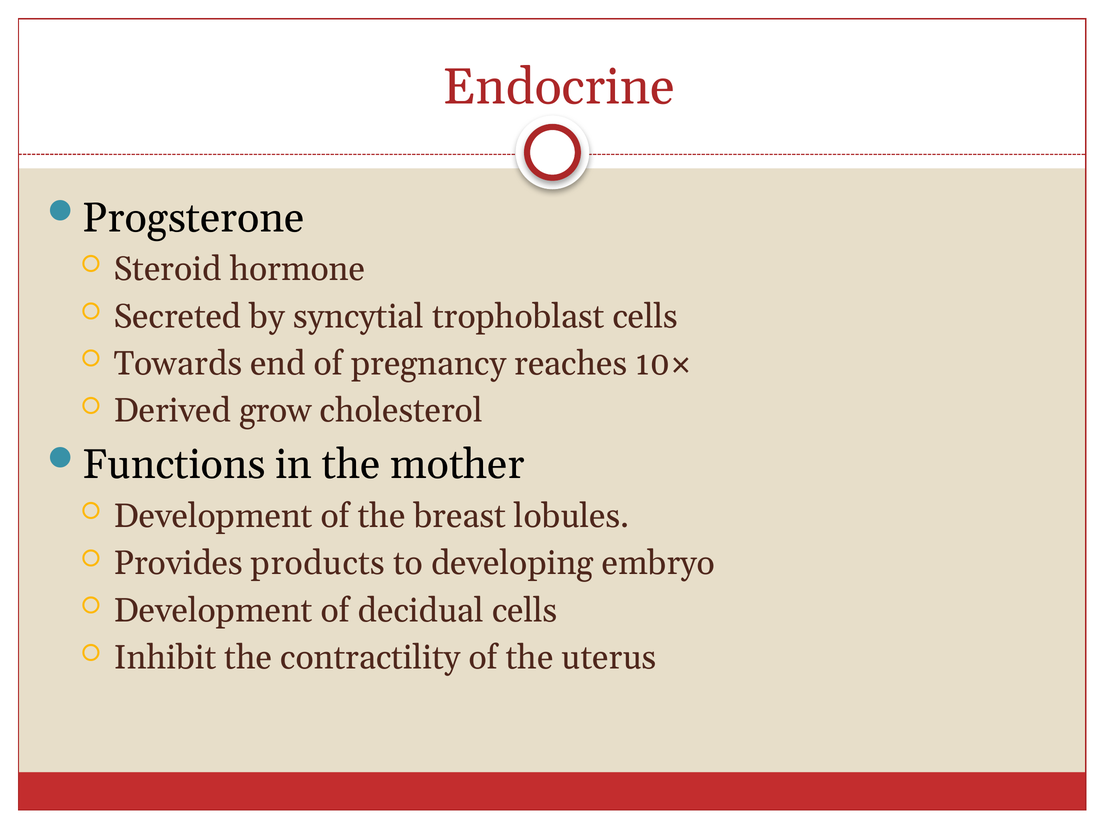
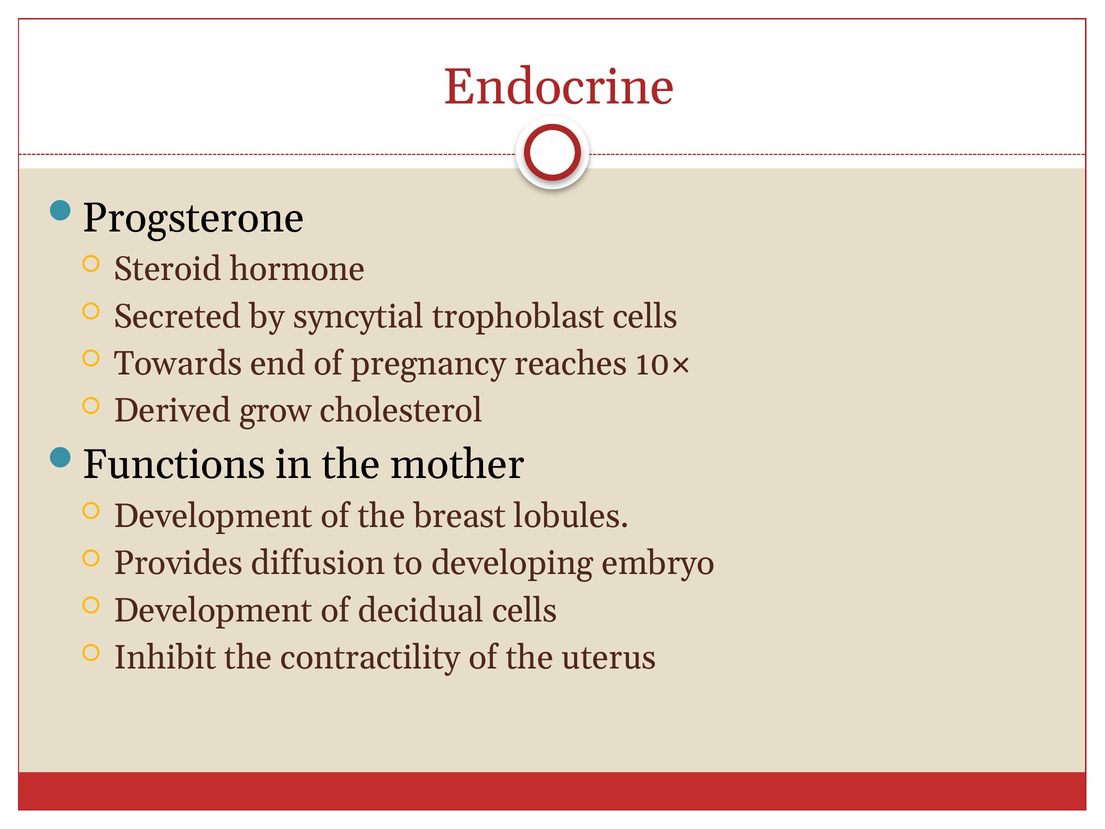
products: products -> diffusion (318, 563)
